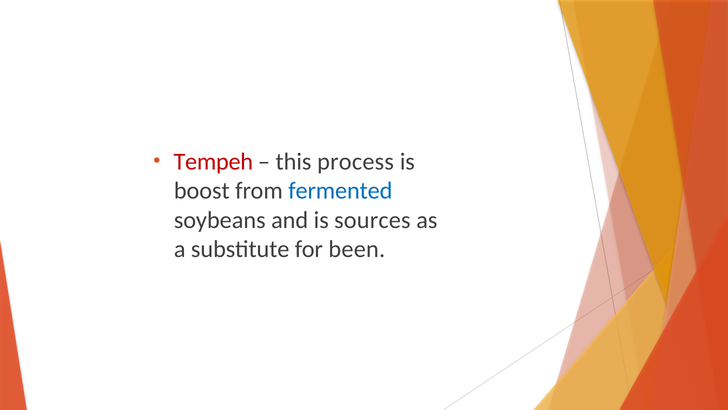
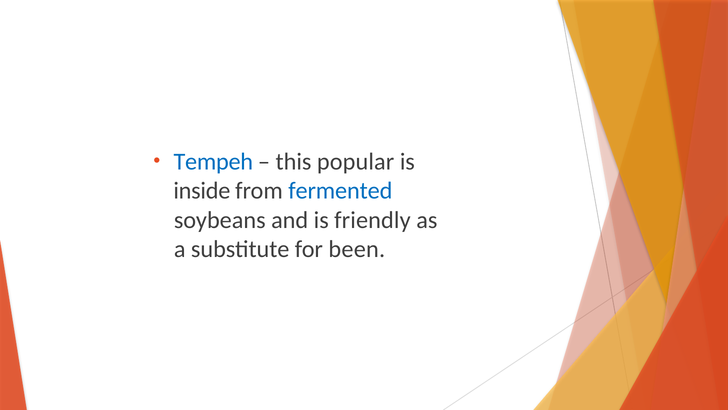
Tempeh colour: red -> blue (213, 162)
process: process -> popular (356, 162)
boost: boost -> inside (202, 191)
sources: sources -> friendly (372, 220)
